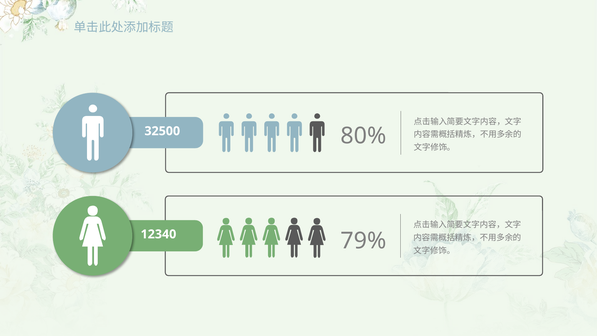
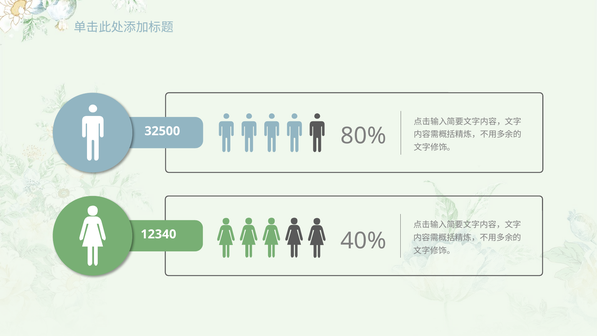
79%: 79% -> 40% (364, 241)
